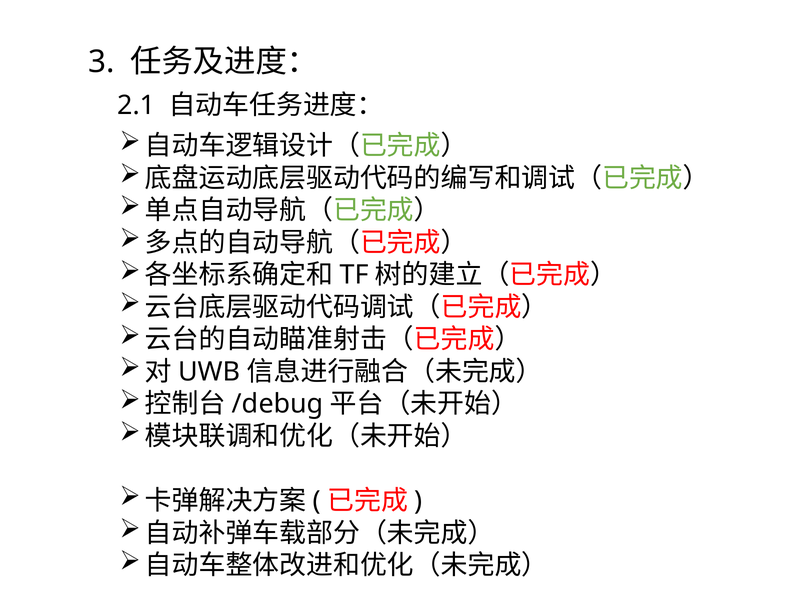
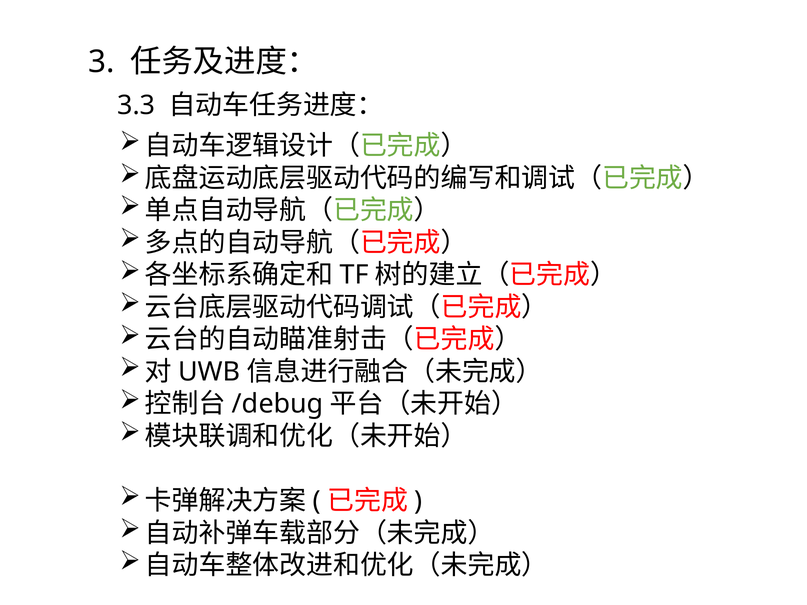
2.1: 2.1 -> 3.3 (136, 105)
